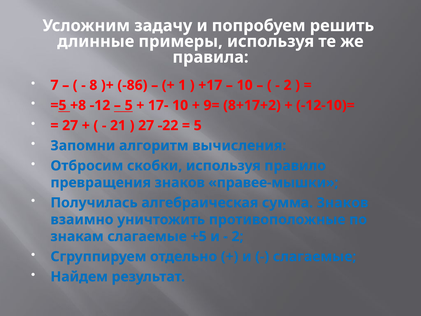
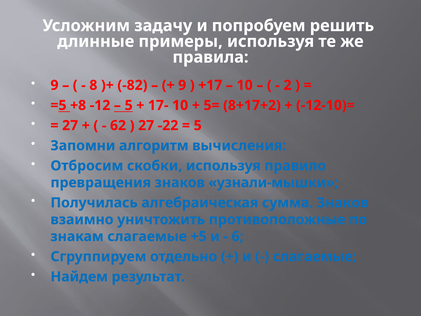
7: 7 -> 9 (54, 85)
-86: -86 -> -82 (132, 85)
1: 1 -> 9 (182, 85)
9=: 9= -> 5= (212, 105)
21: 21 -> 62 (118, 125)
правее-мышки: правее-мышки -> узнали-мышки (273, 182)
2: 2 -> 6 (238, 236)
